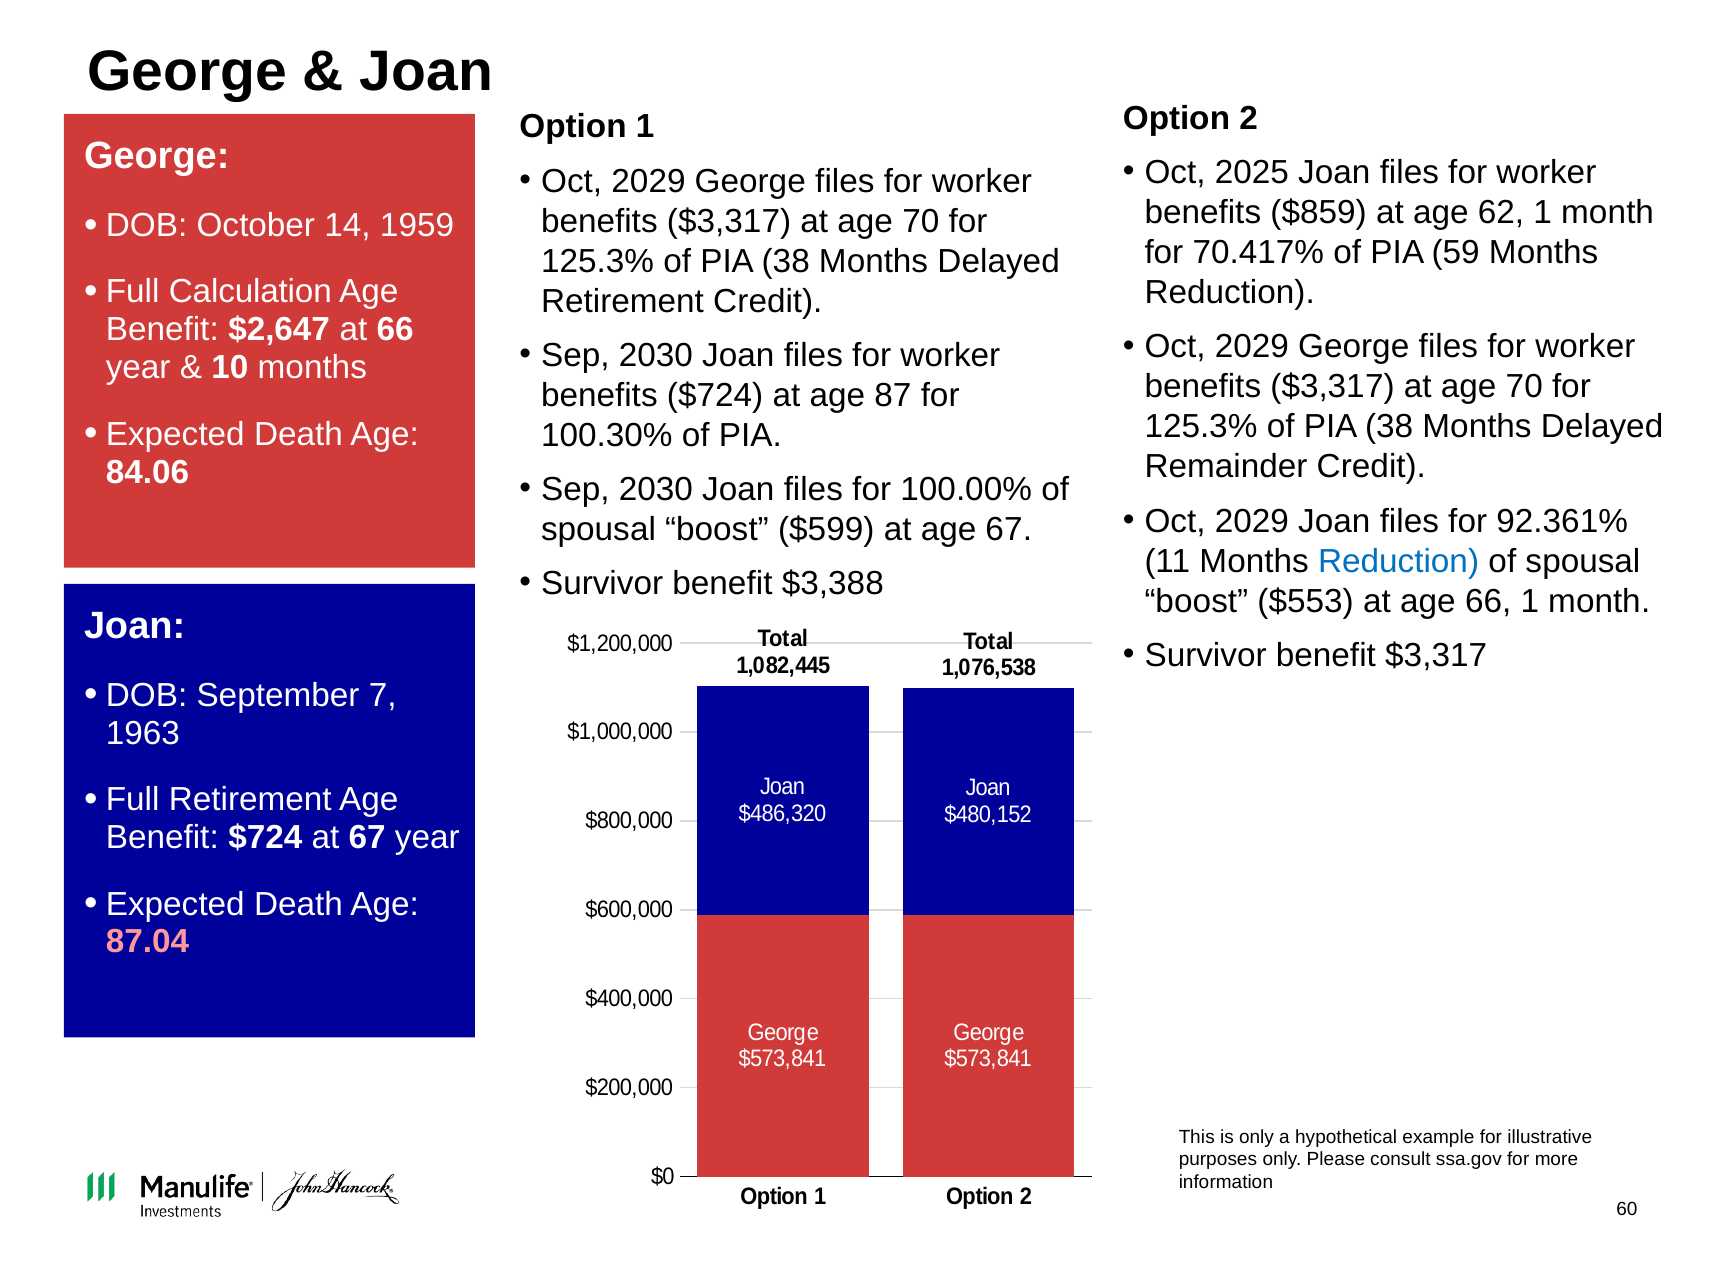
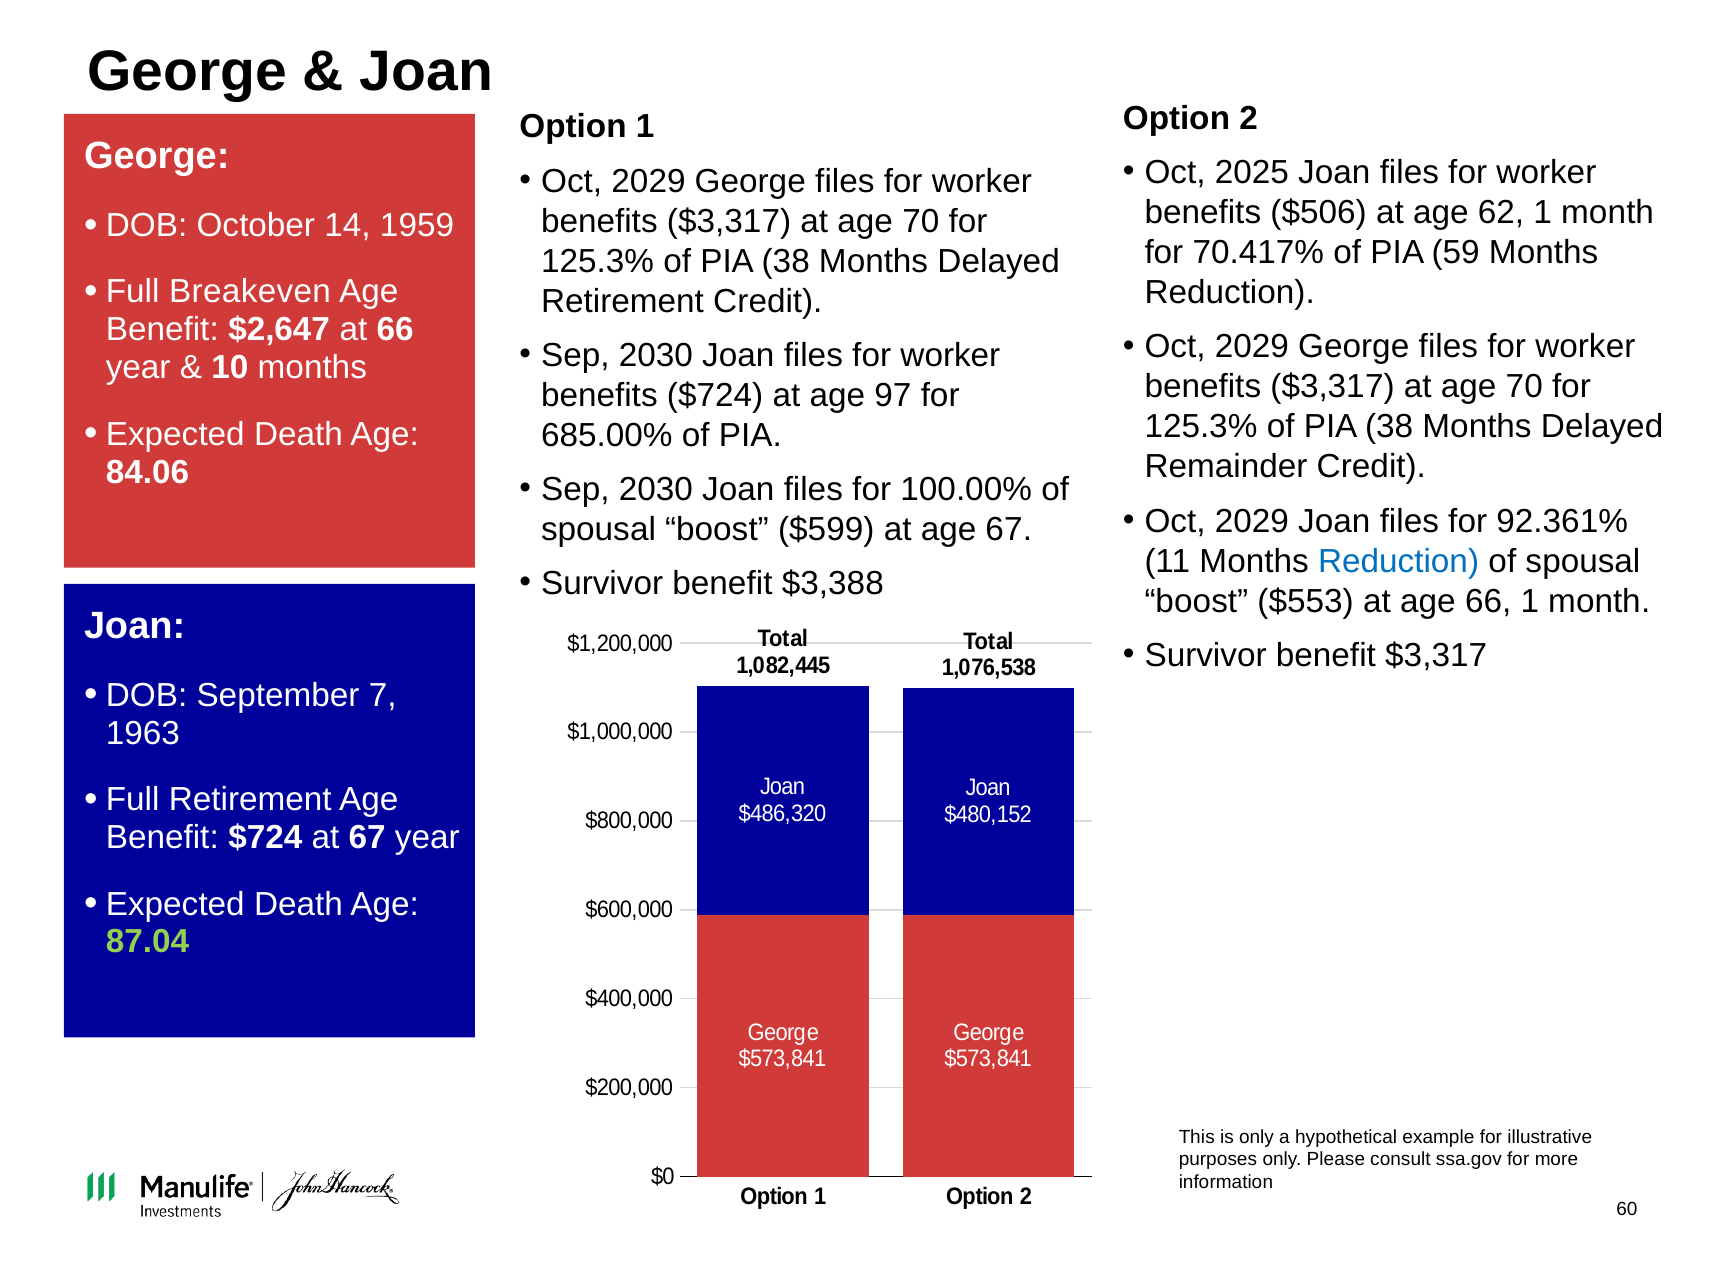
$859: $859 -> $506 (1319, 213)
Calculation: Calculation -> Breakeven (250, 292)
87: 87 -> 97 (893, 395)
100.30%: 100.30% -> 685.00% (607, 435)
87.04 colour: pink -> light green (147, 942)
